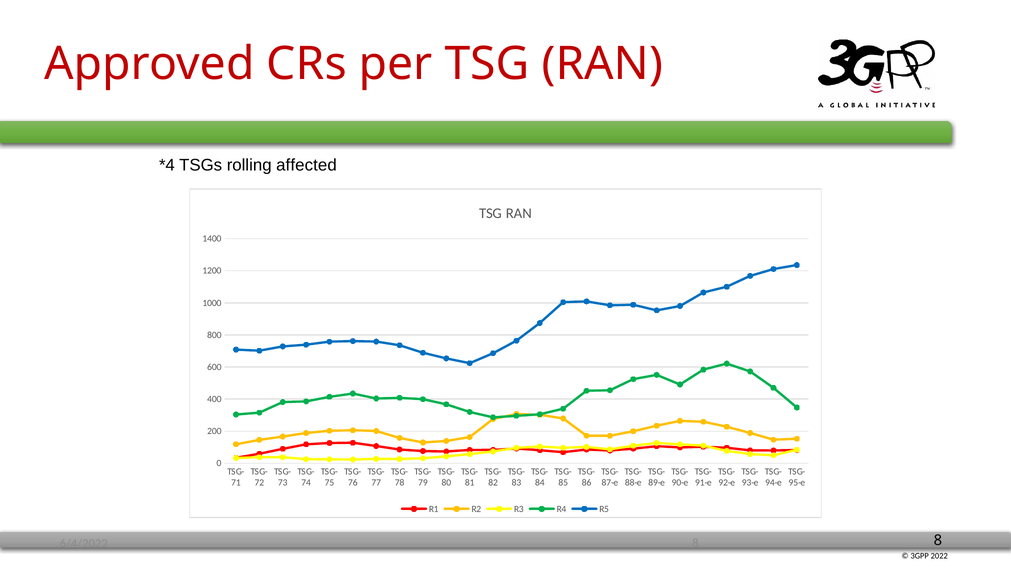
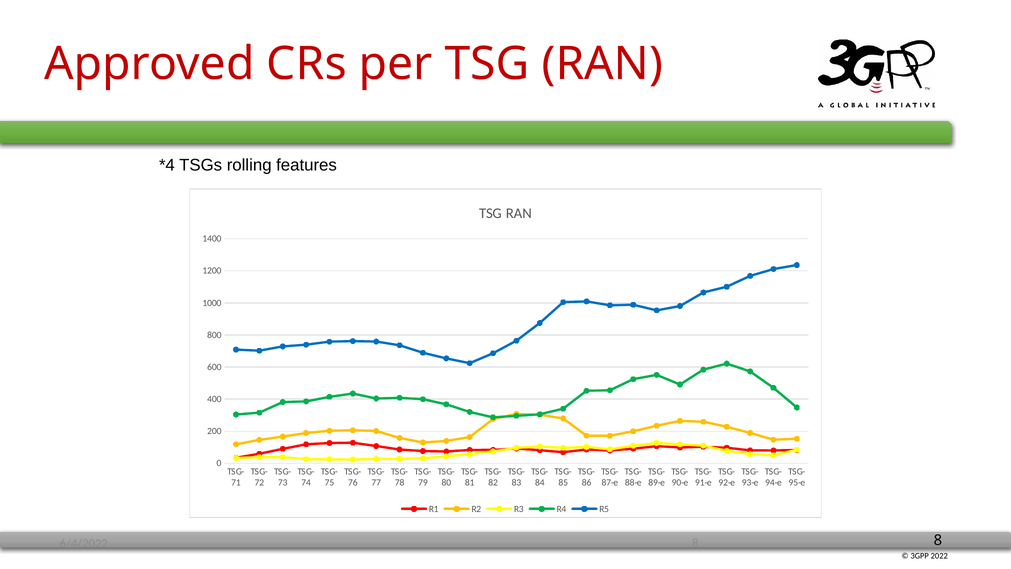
affected: affected -> features (307, 165)
